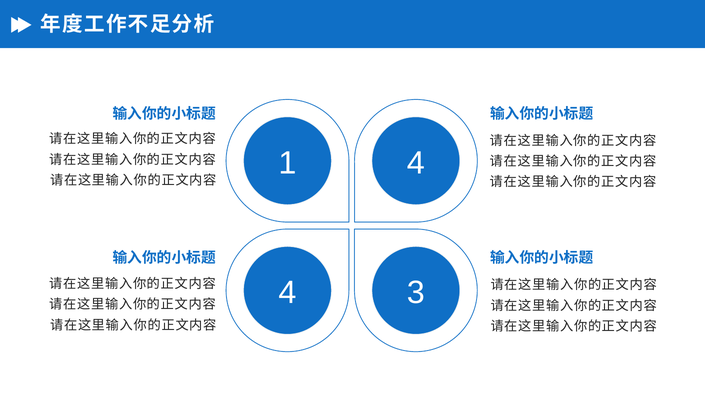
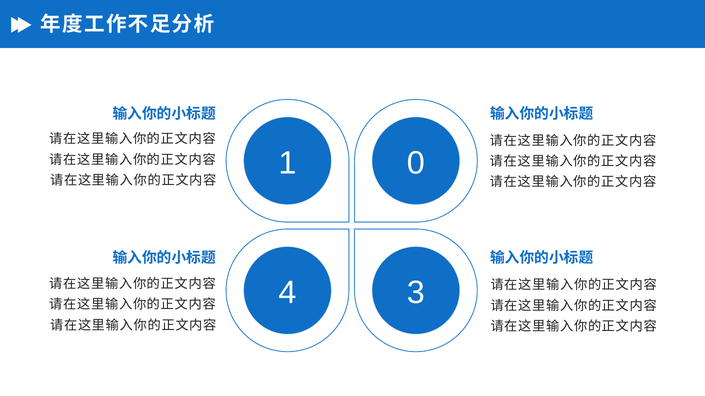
1 4: 4 -> 0 (416, 163)
